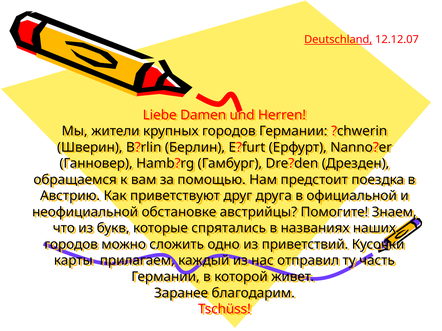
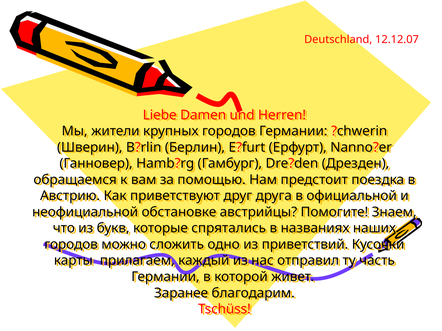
Deutschland underline: present -> none (338, 40)
